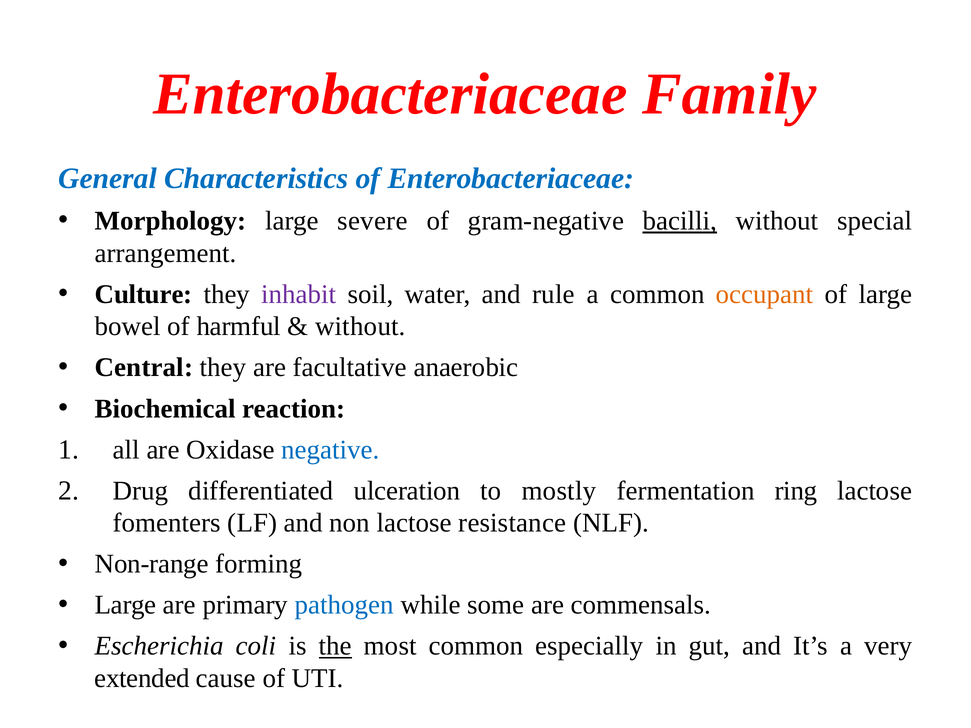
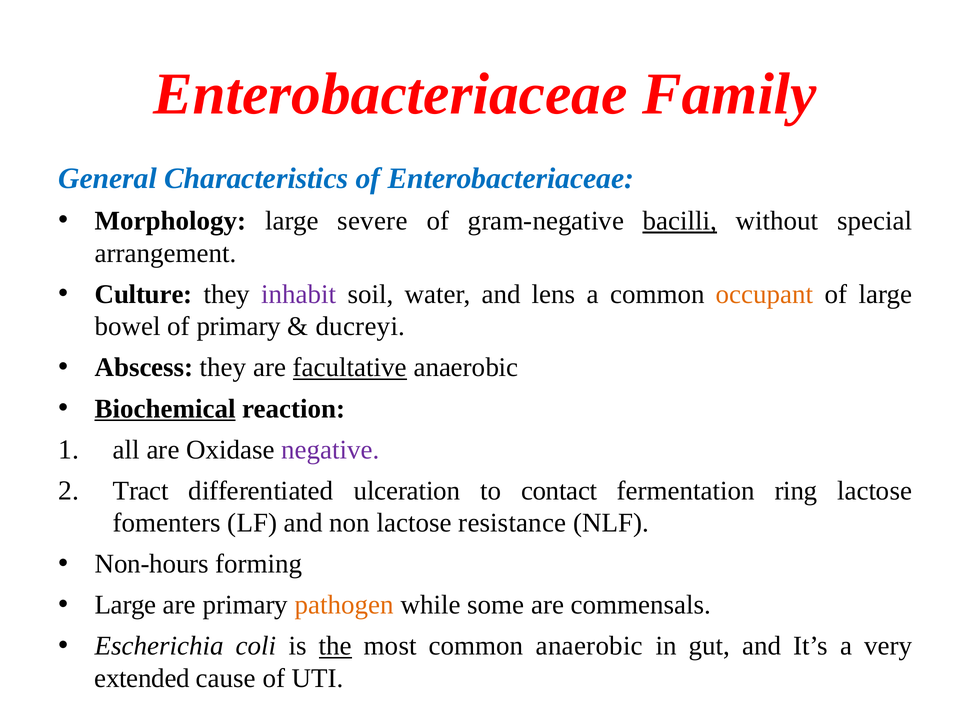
rule: rule -> lens (554, 294)
of harmful: harmful -> primary (239, 327)
without: without -> ducreyi (360, 327)
Central: Central -> Abscess (144, 368)
facultative underline: none -> present (350, 368)
Biochemical underline: none -> present (165, 409)
negative colour: blue -> purple (331, 450)
Drug: Drug -> Tract (141, 491)
mostly: mostly -> contact (559, 491)
Non-range: Non-range -> Non-hours (152, 564)
pathogen colour: blue -> orange (344, 605)
common especially: especially -> anaerobic (589, 646)
